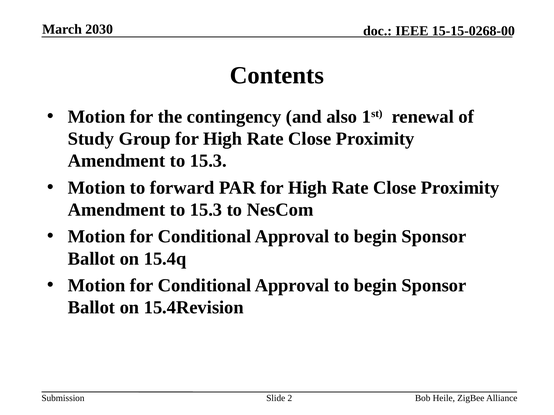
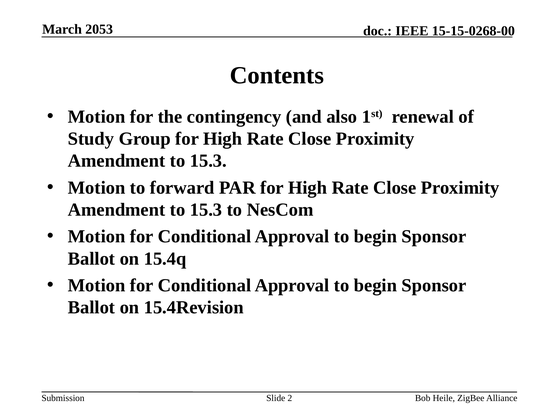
2030: 2030 -> 2053 (99, 29)
